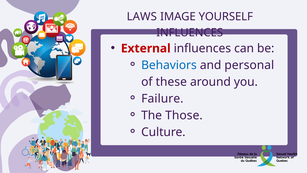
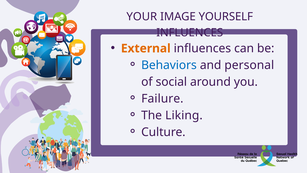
LAWS: LAWS -> YOUR (142, 17)
External colour: red -> orange (146, 48)
these: these -> social (171, 82)
Those: Those -> Liking (184, 115)
